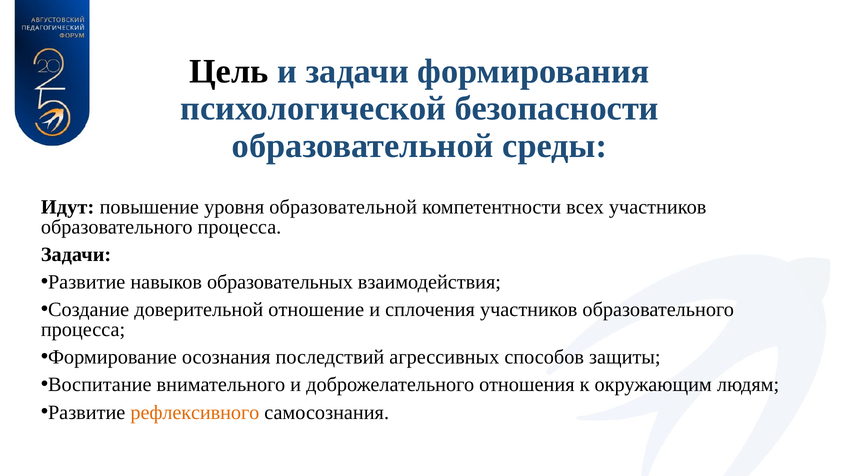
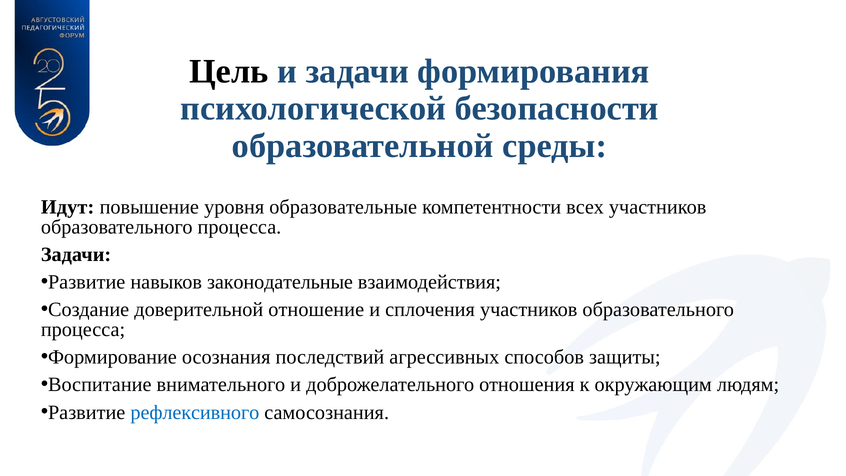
уровня образовательной: образовательной -> образовательные (343, 207)
образовательных: образовательных -> законодательные (280, 282)
рефлексивного colour: orange -> blue (195, 412)
